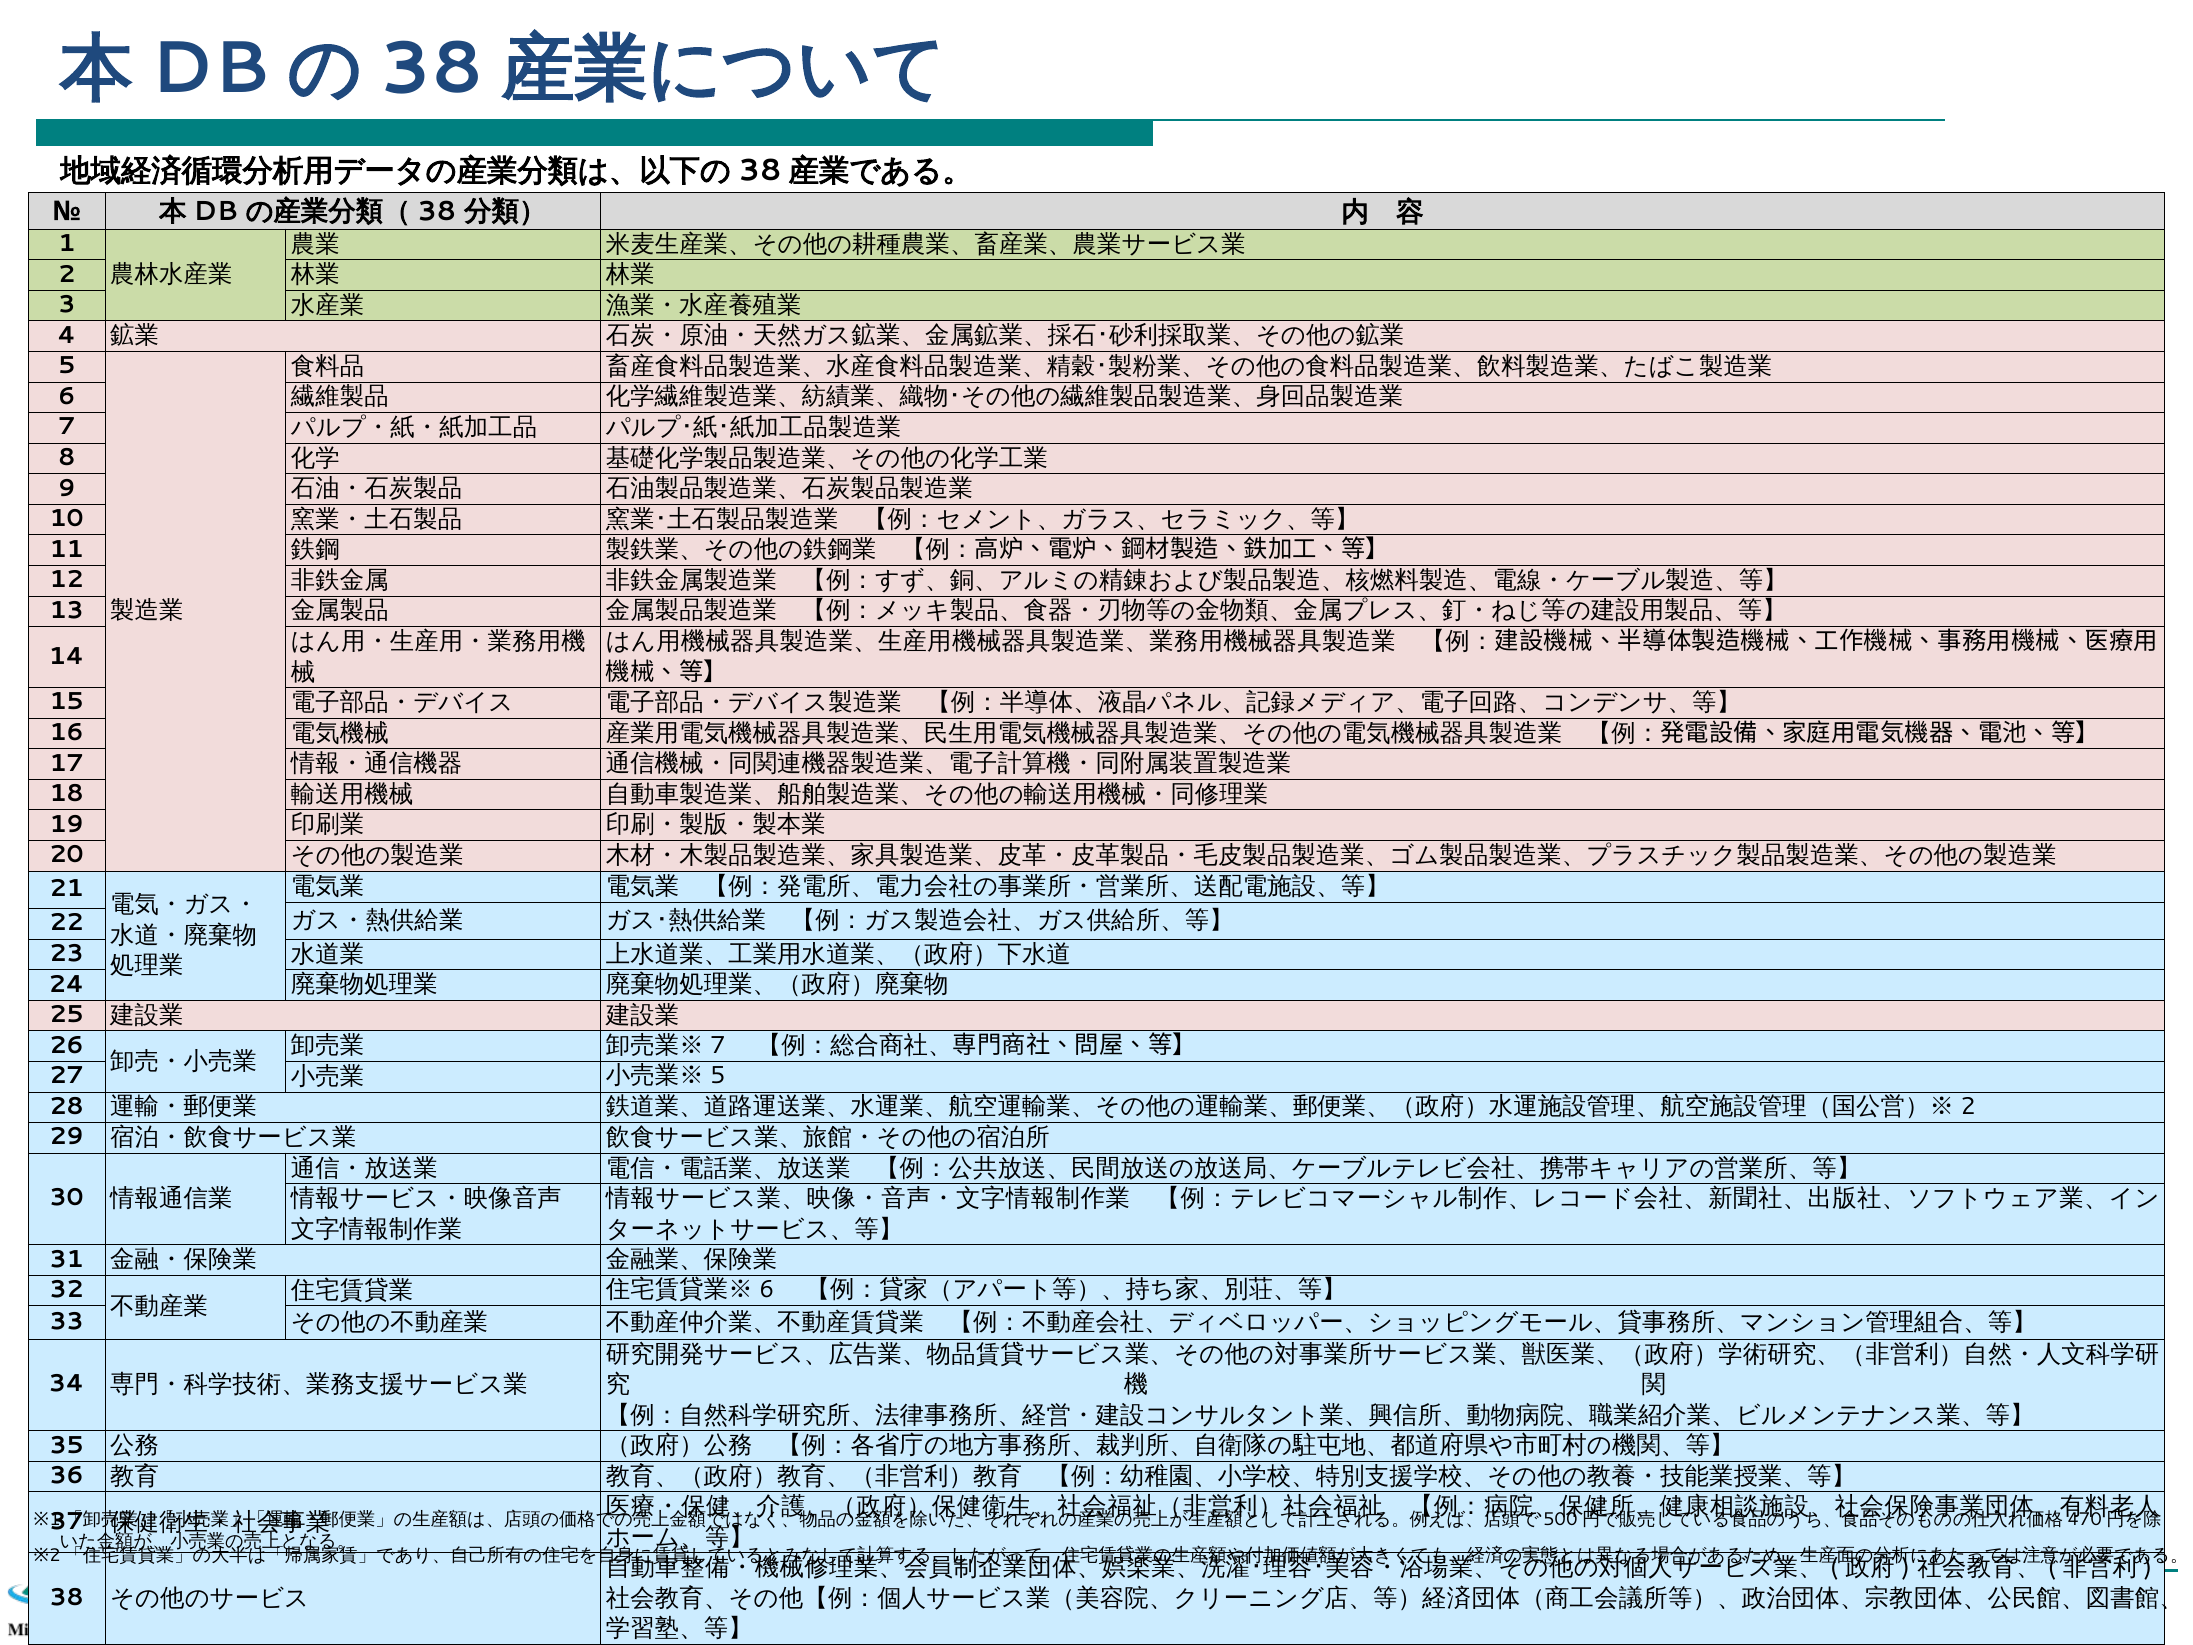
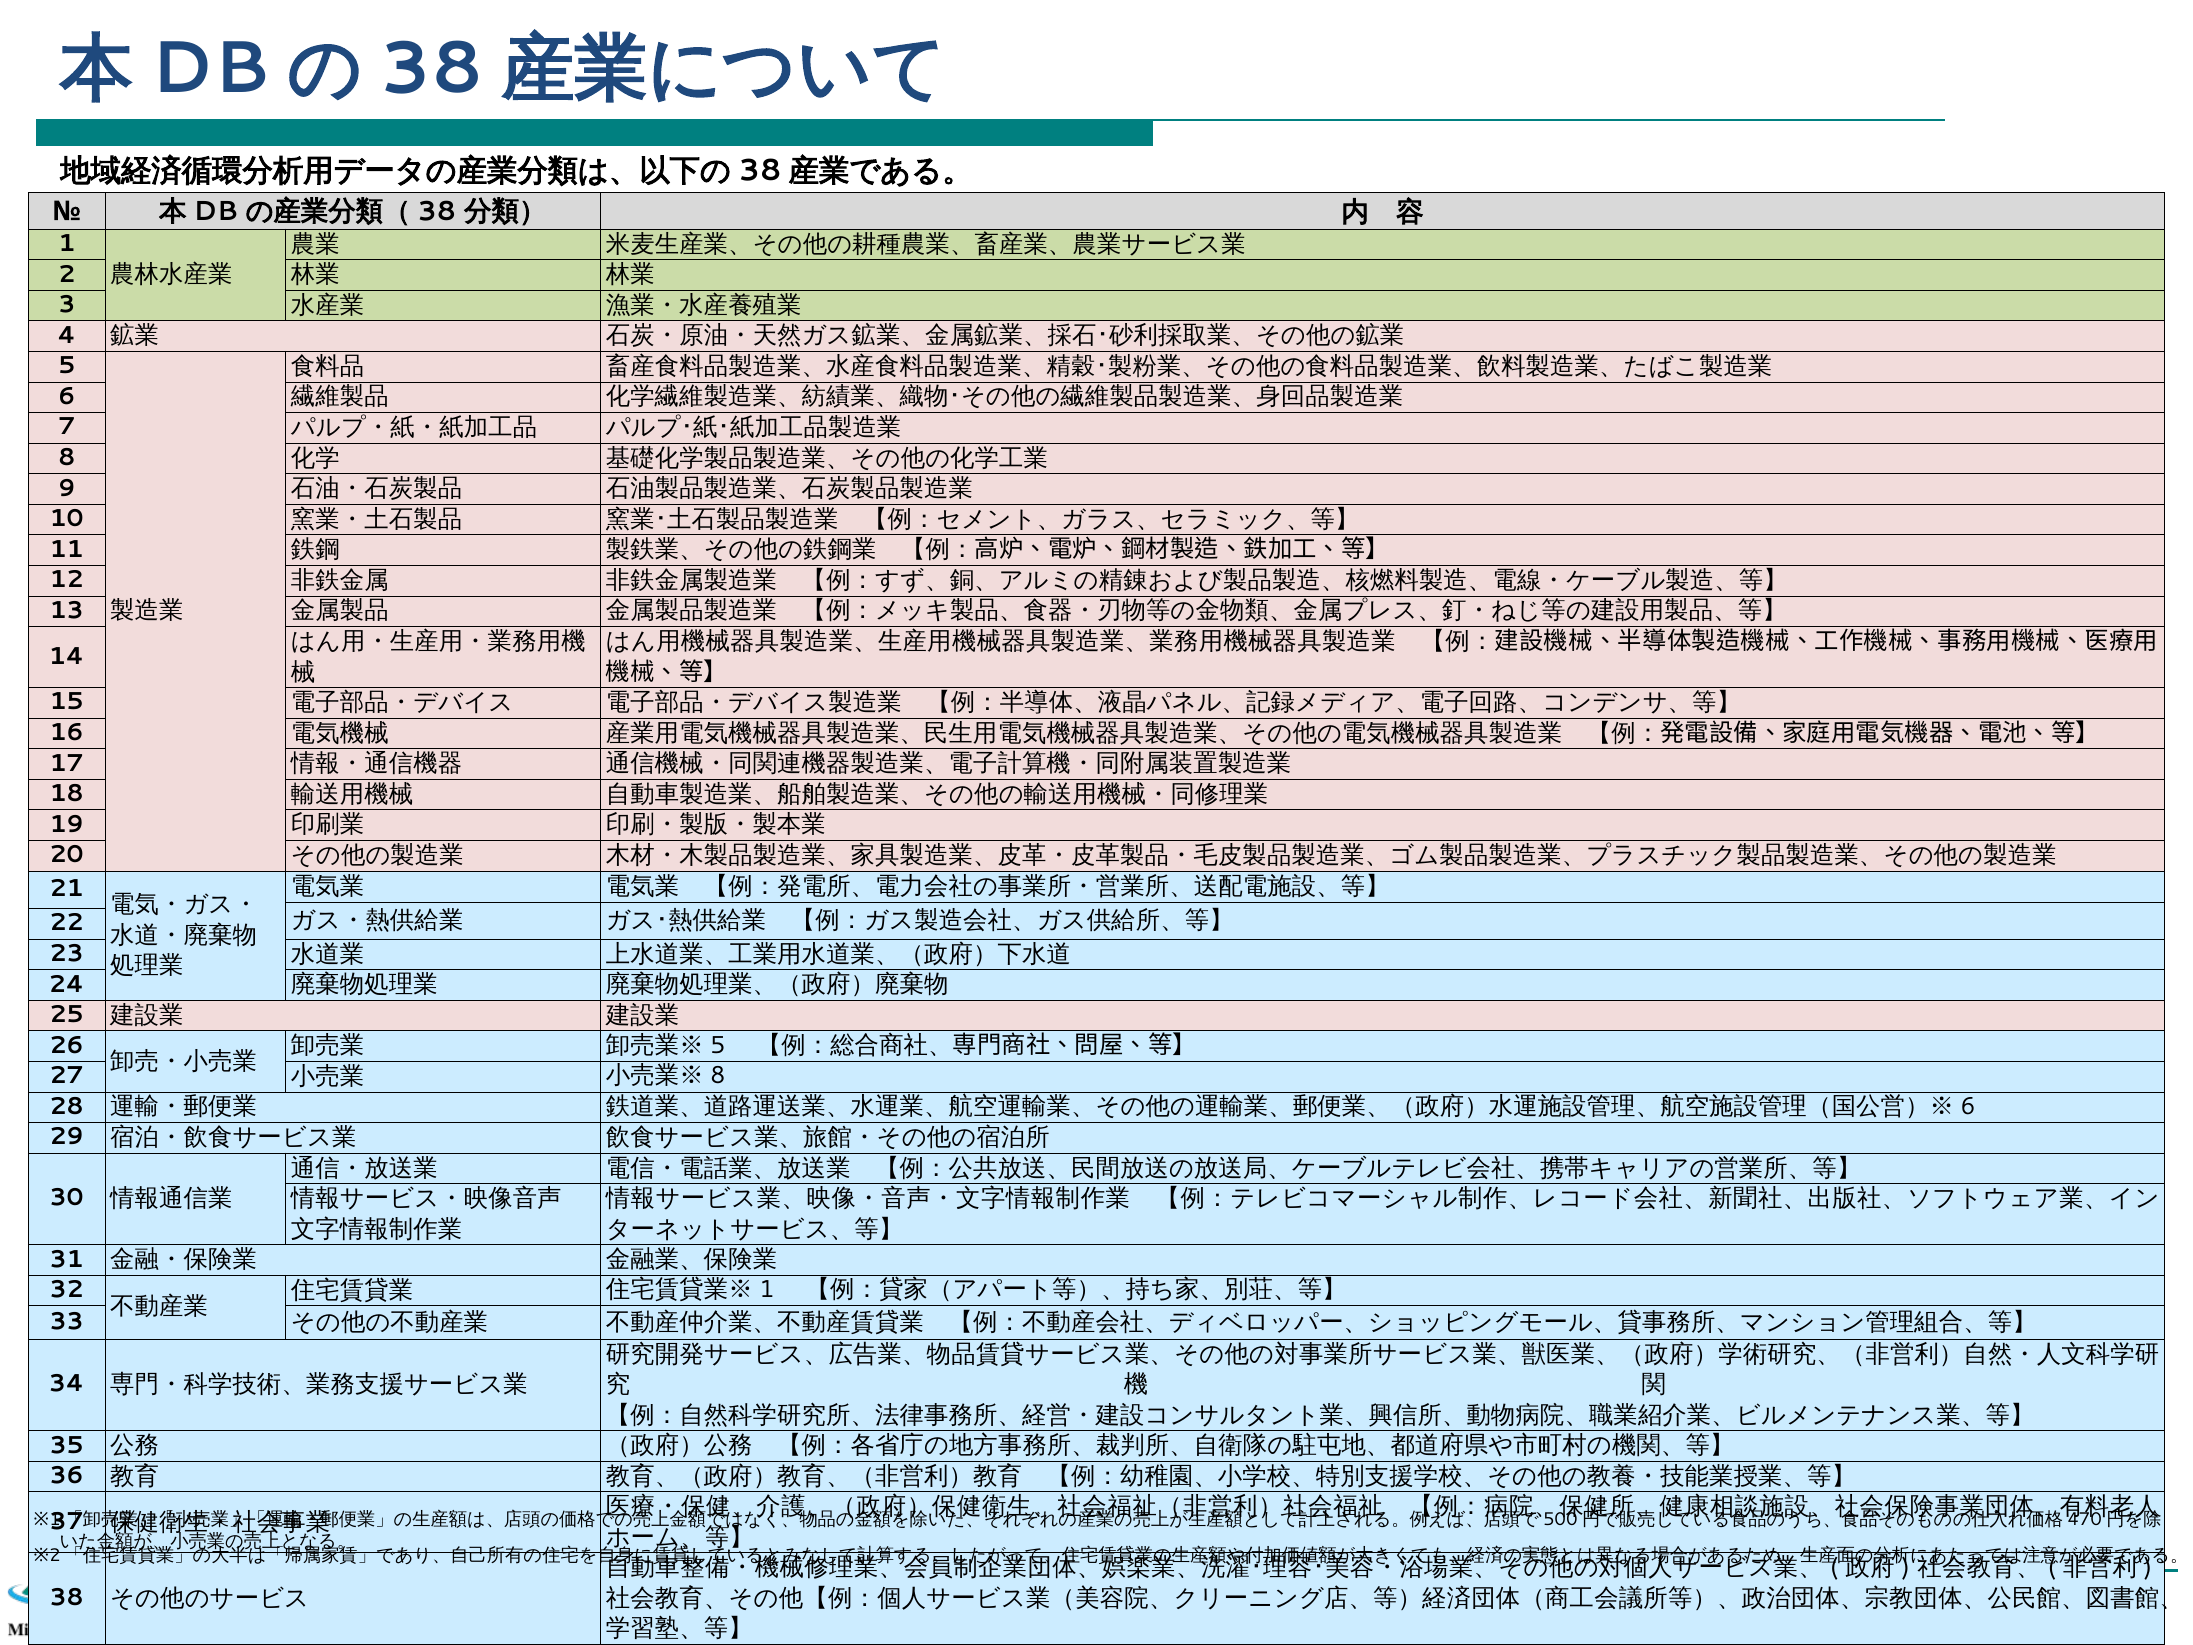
7: 7 -> 5 (718, 1045)
5: 5 -> 8 (718, 1076)
2: 2 -> 6 (1968, 1106)
6: 6 -> 1 (767, 1289)
